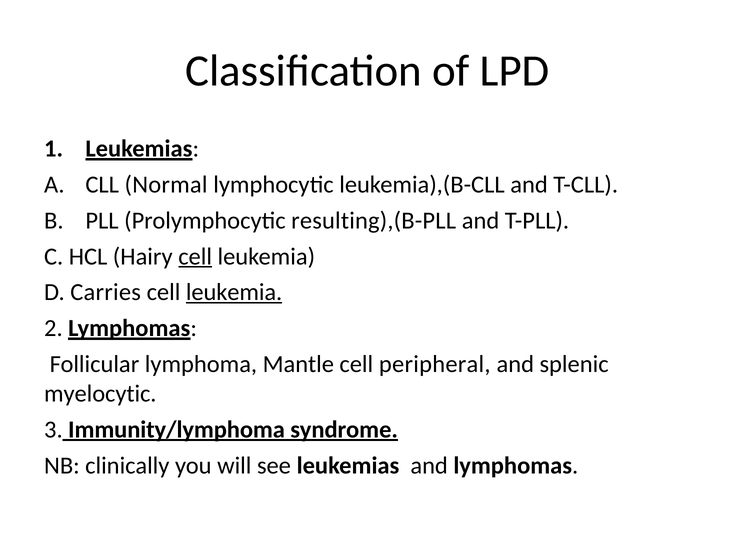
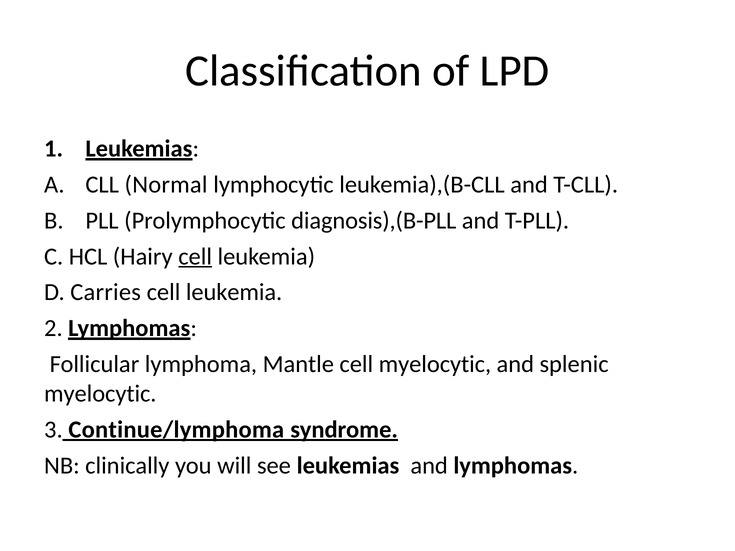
resulting),(B-PLL: resulting),(B-PLL -> diagnosis),(B-PLL (374, 221)
leukemia underline: present -> none (234, 292)
cell peripheral: peripheral -> myelocytic (435, 364)
Immunity/lymphoma: Immunity/lymphoma -> Continue/lymphoma (176, 430)
